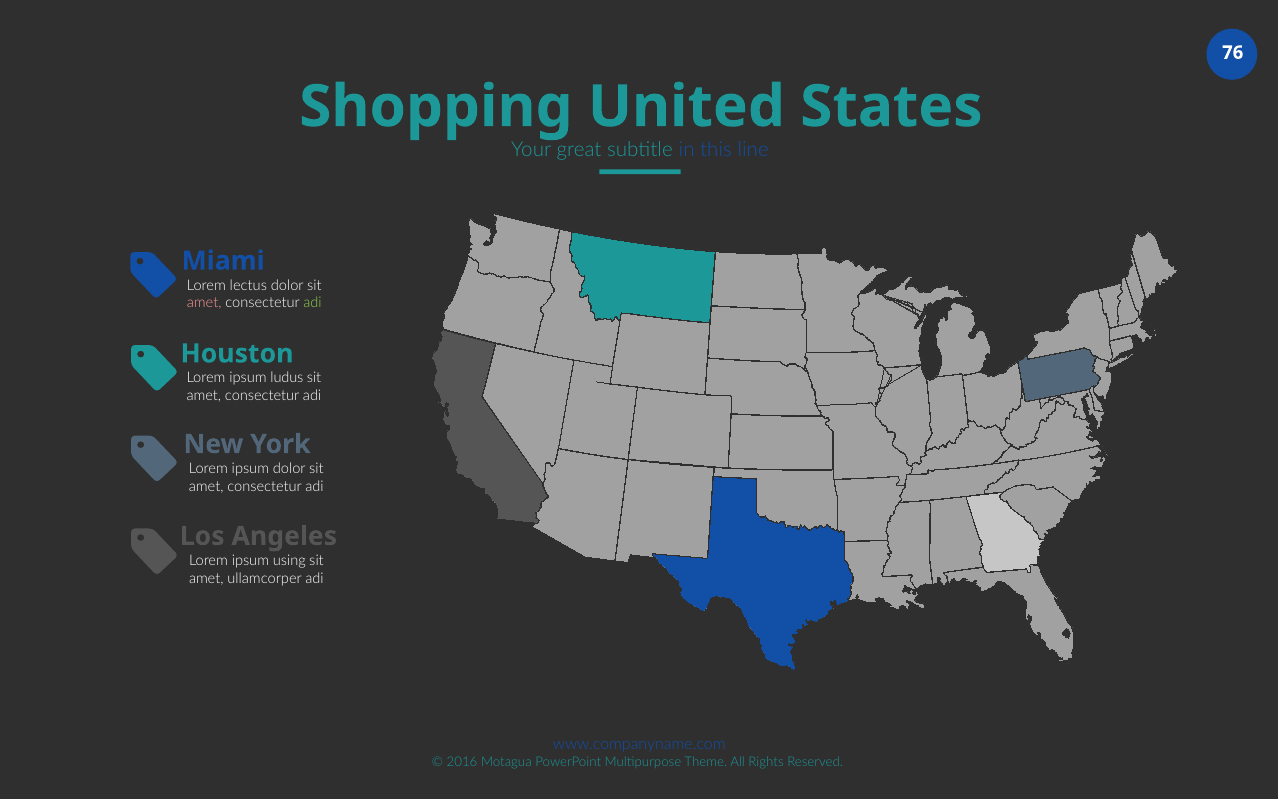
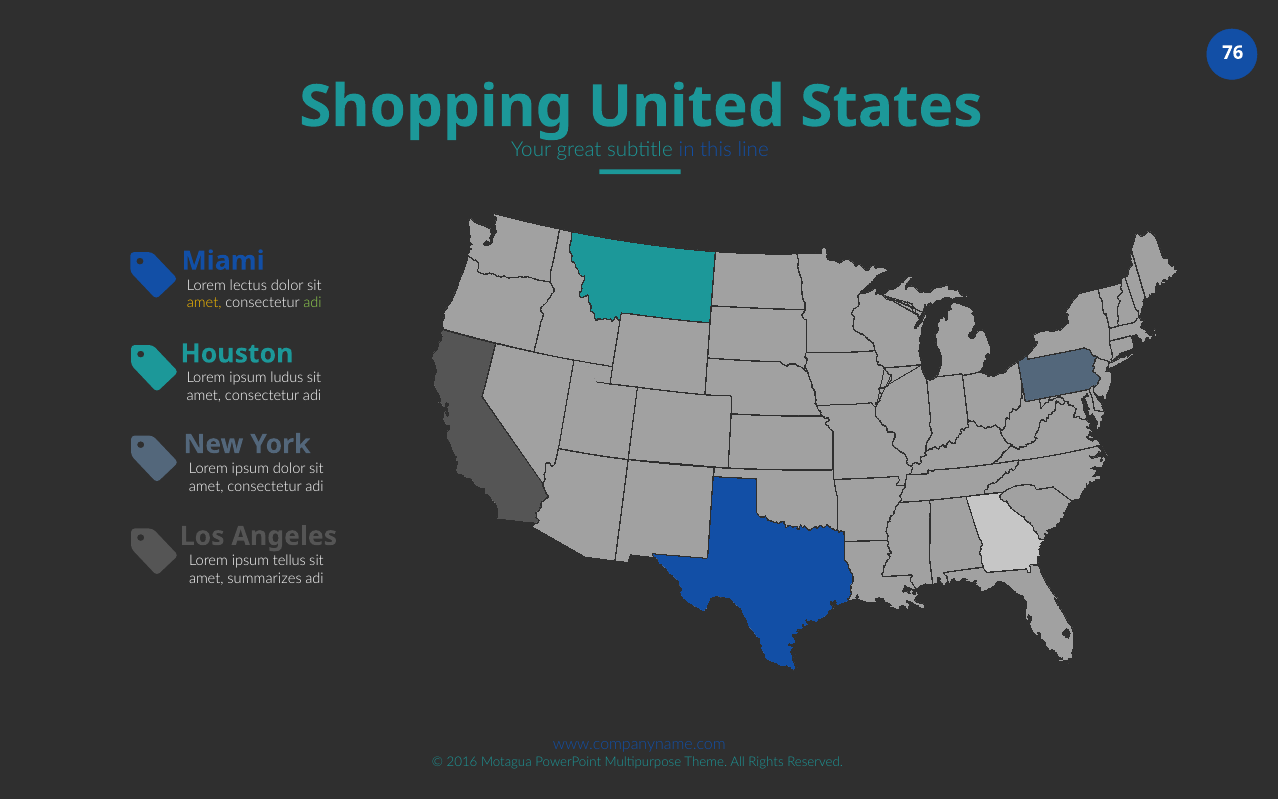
amet colour: pink -> yellow (204, 303)
using: using -> tellus (289, 560)
ullamcorper: ullamcorper -> summarizes (265, 578)
